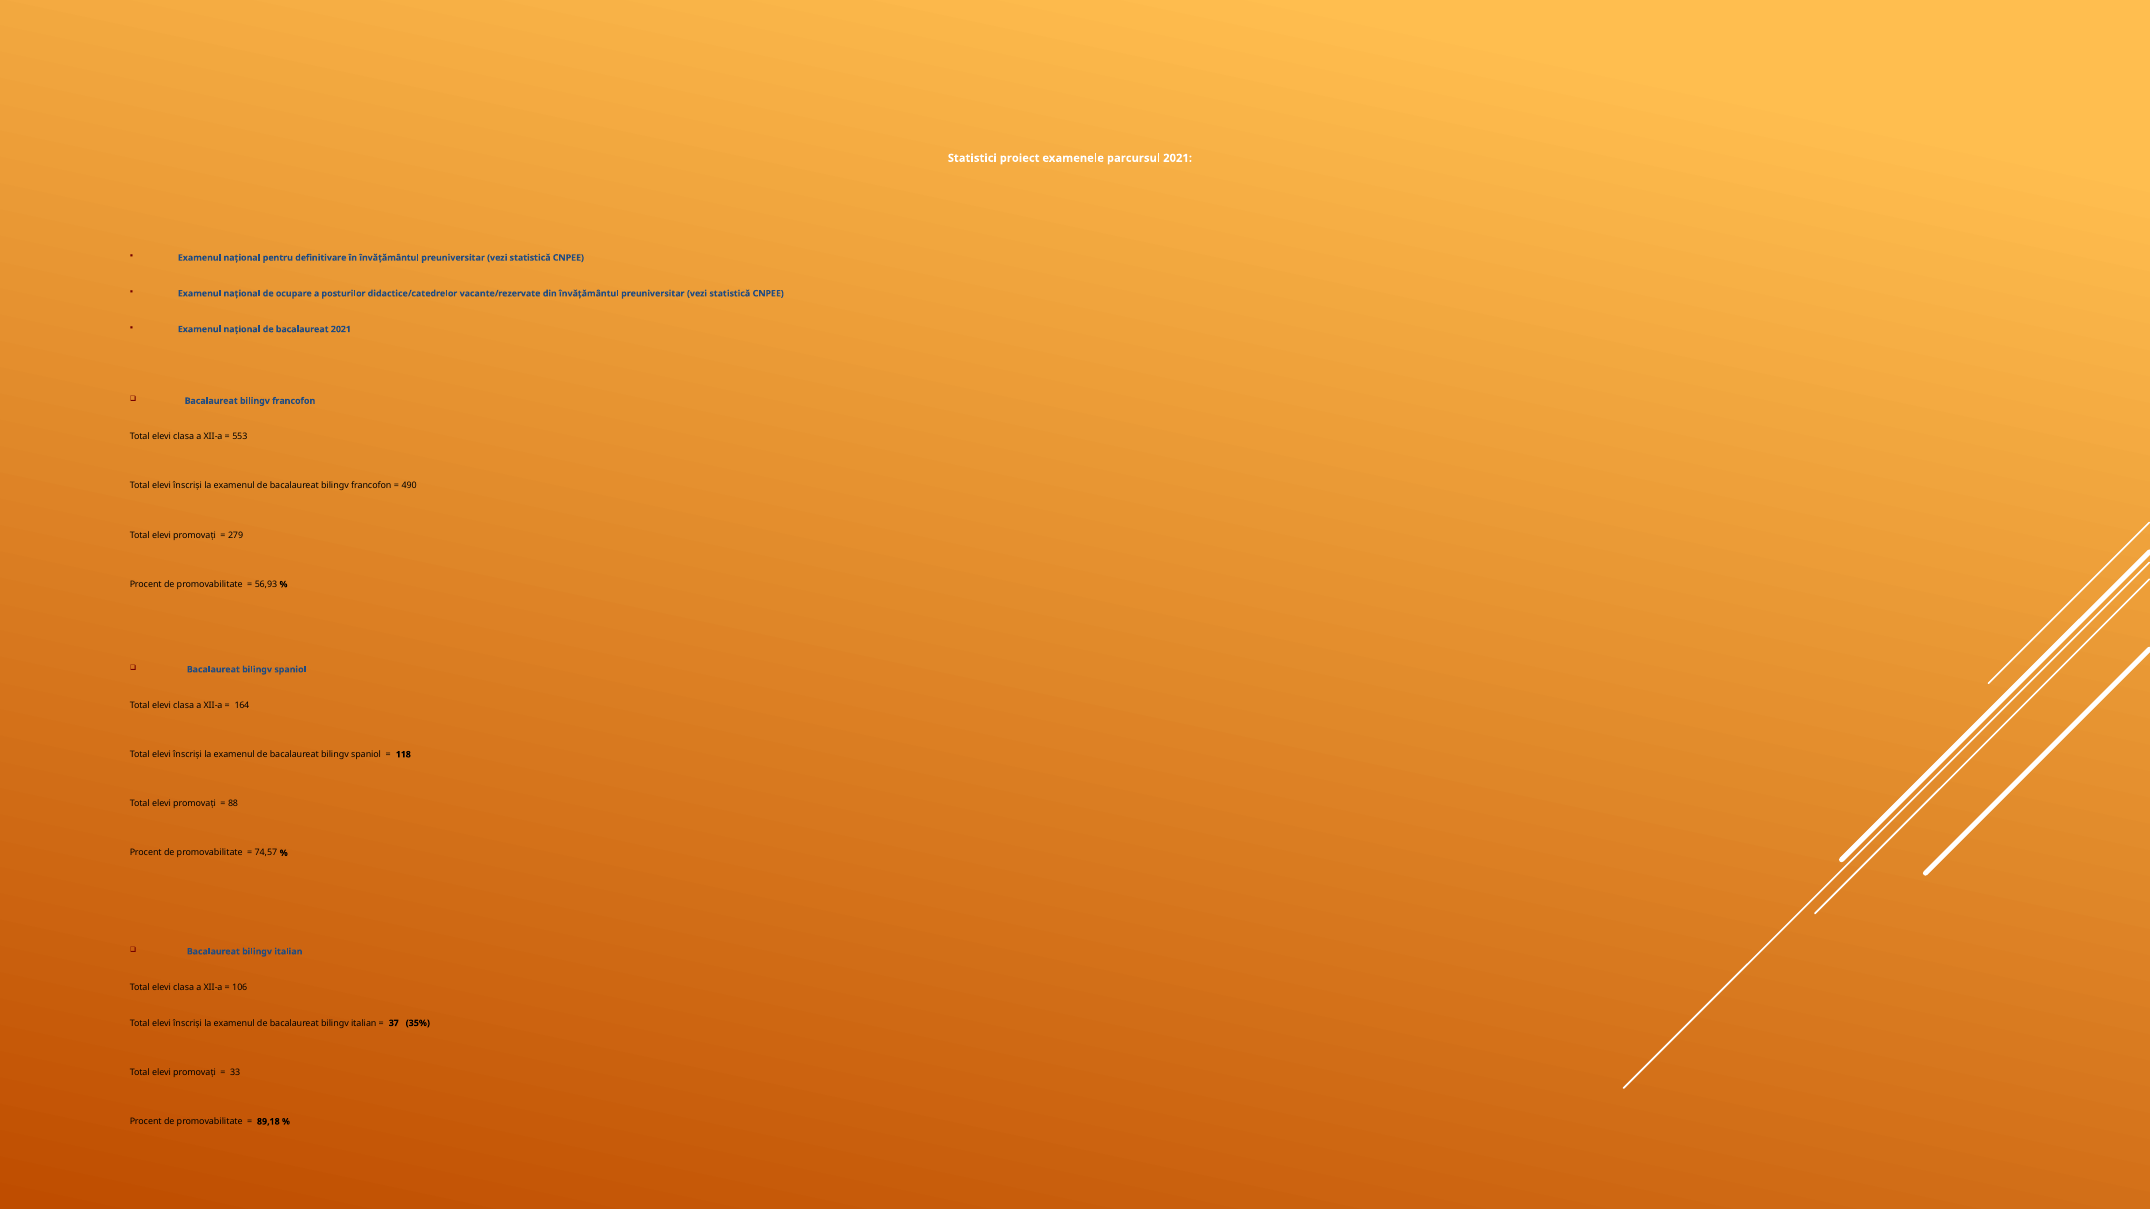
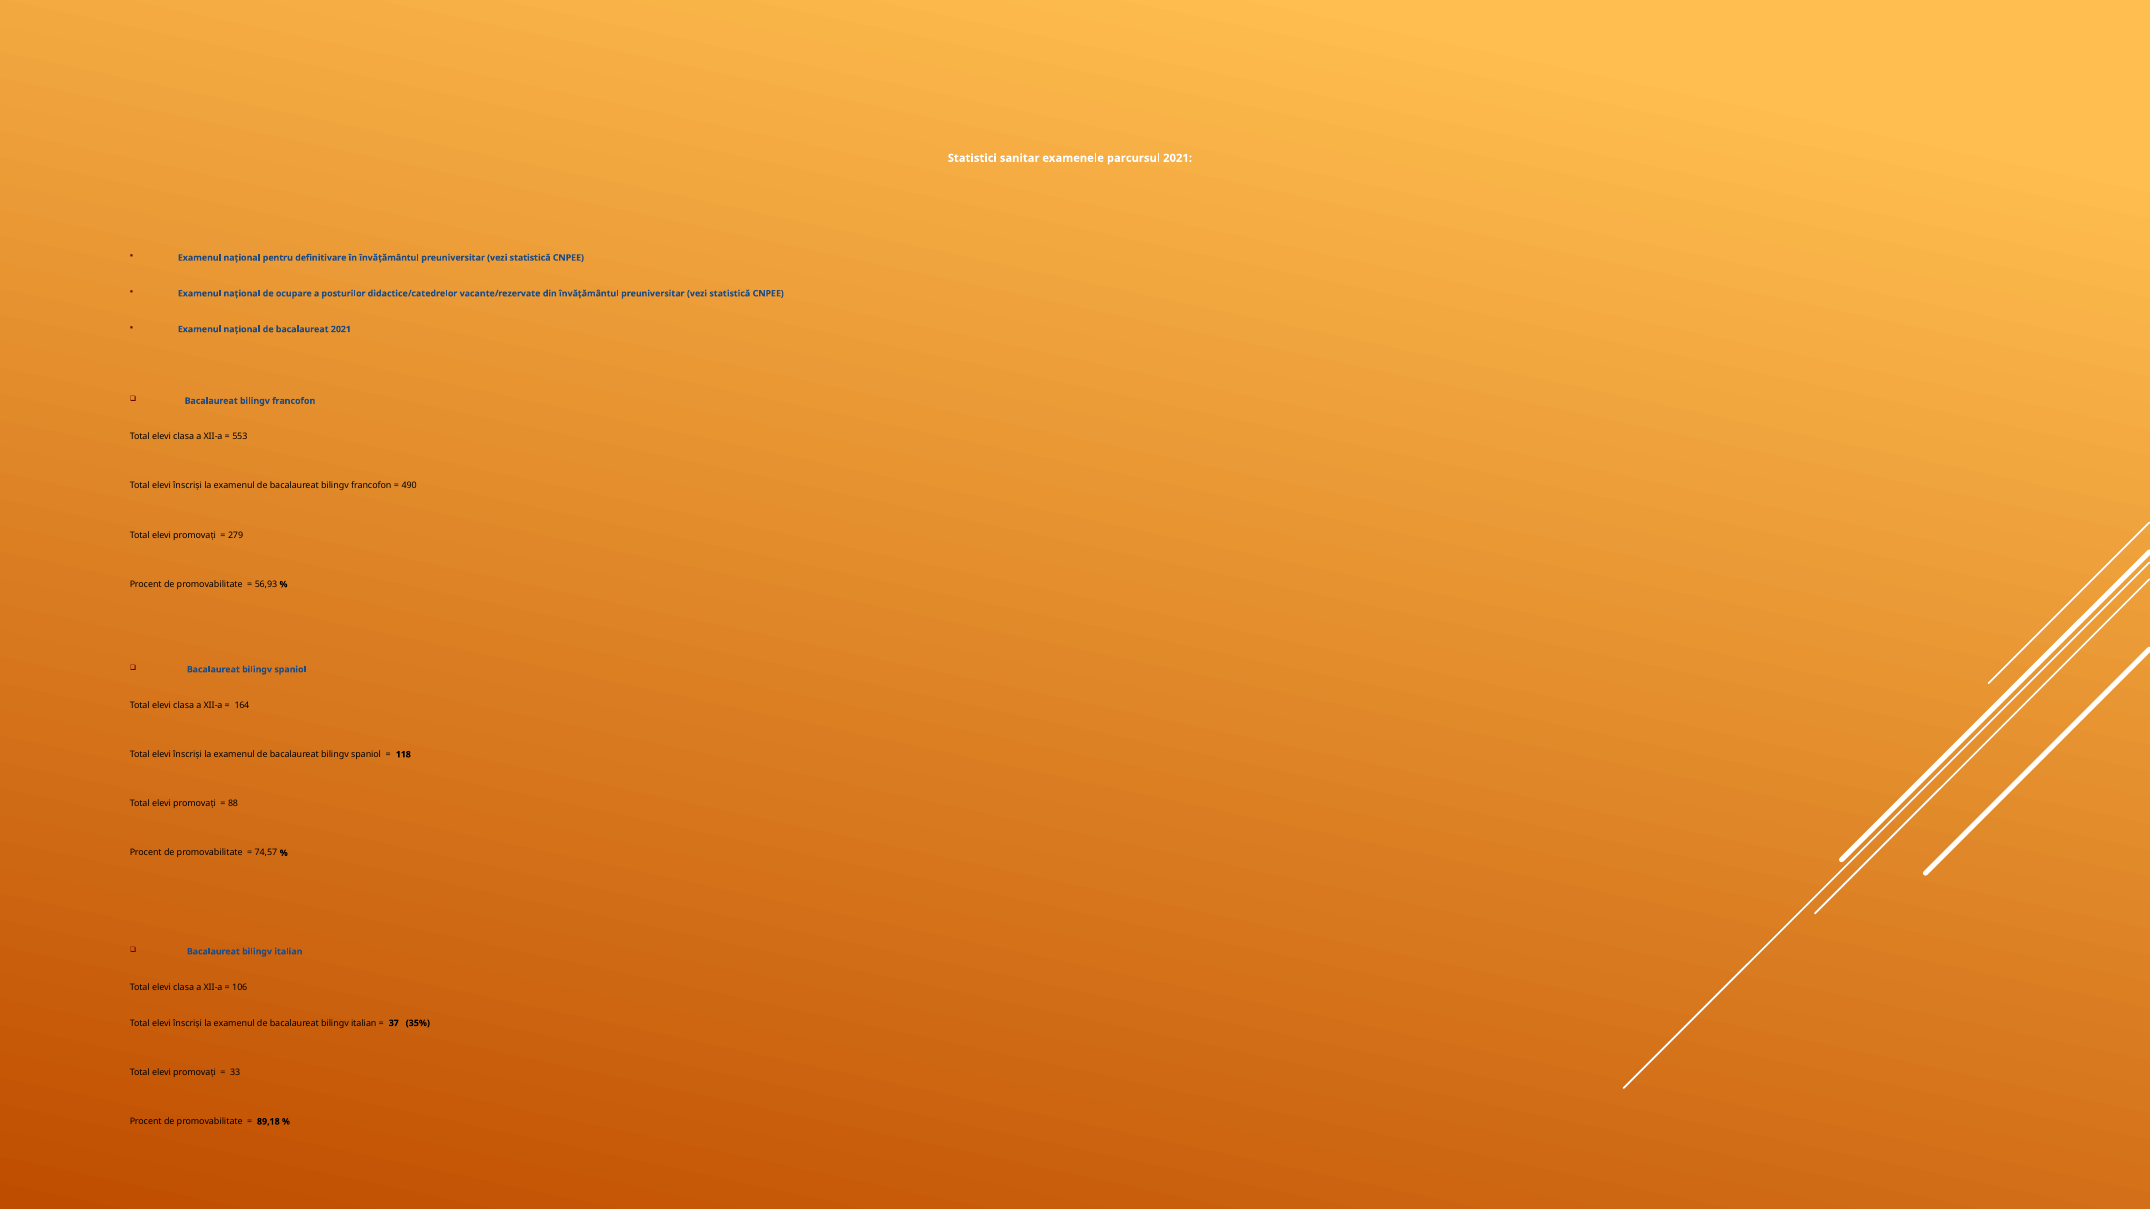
proiect: proiect -> sanitar (1020, 158)
